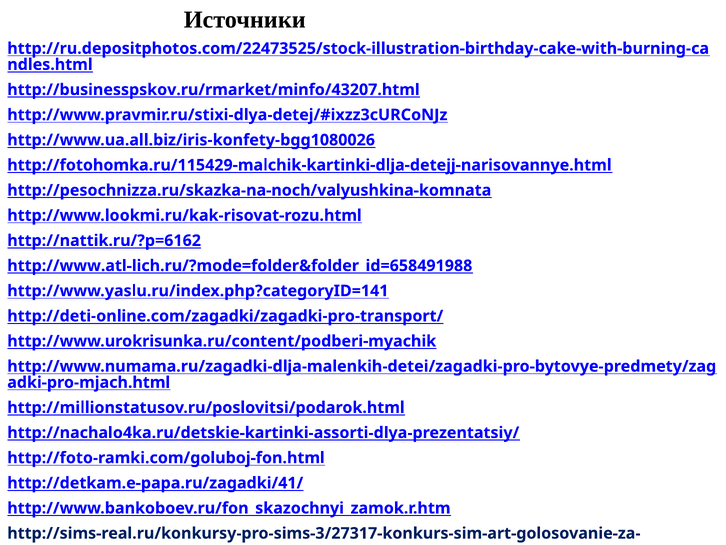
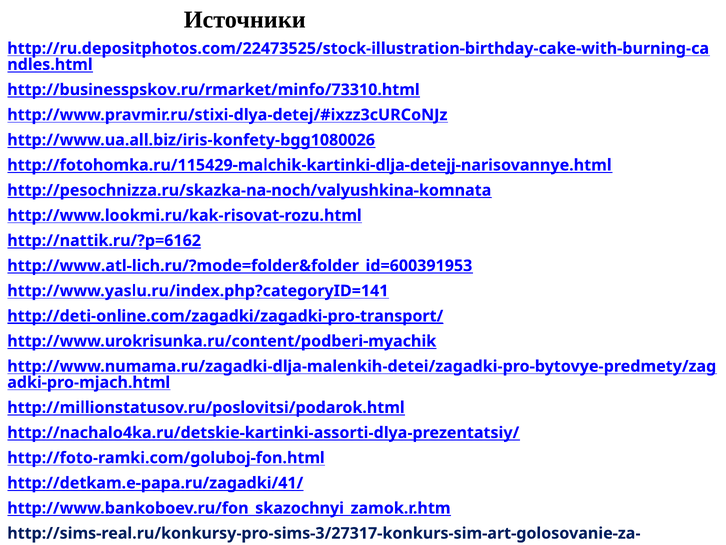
http://businesspskov.ru/rmarket/minfo/43207.html: http://businesspskov.ru/rmarket/minfo/43207.html -> http://businesspskov.ru/rmarket/minfo/73310.html (213, 90)
http://www.atl-lich.ru/?mode=folder&folder_id=658491988: http://www.atl-lich.ru/?mode=folder&folder_id=658491988 -> http://www.atl-lich.ru/?mode=folder&folder_id=600391953 (240, 266)
http://deti-online.com/zagadki/zagadki-pro-transport/ underline: none -> present (225, 316)
